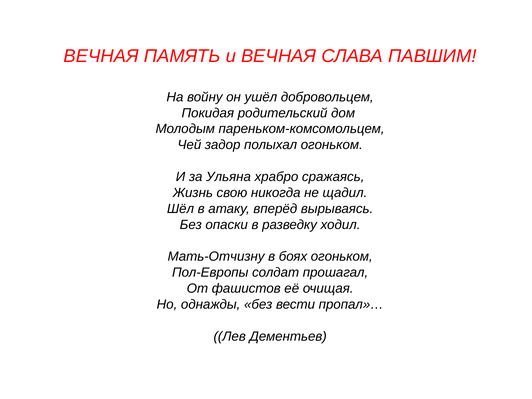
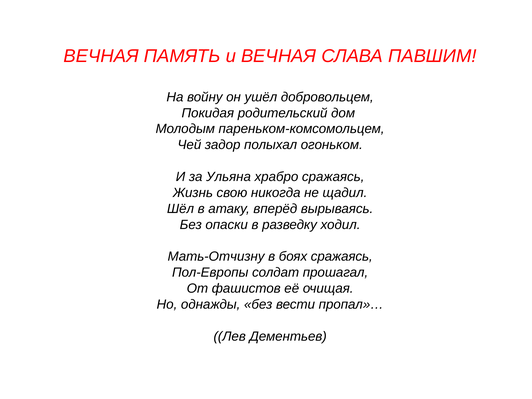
боях огоньком: огоньком -> сражаясь (342, 257)
